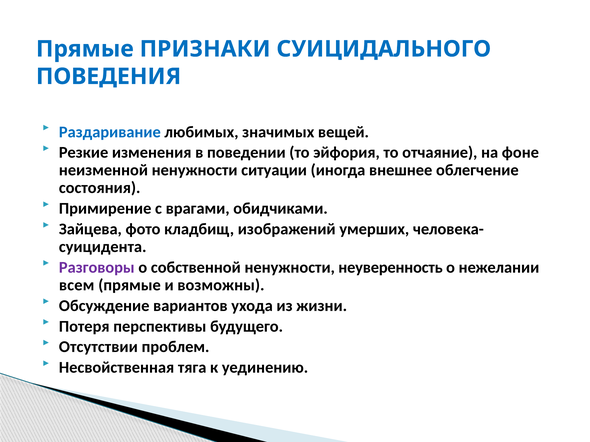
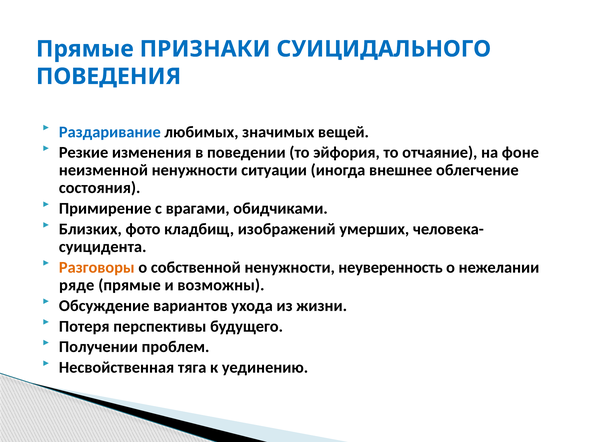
Зайцева: Зайцева -> Близких (90, 229)
Разговоры colour: purple -> orange (97, 268)
всем: всем -> ряде (77, 285)
Отсутствии: Отсутствии -> Получении (98, 347)
